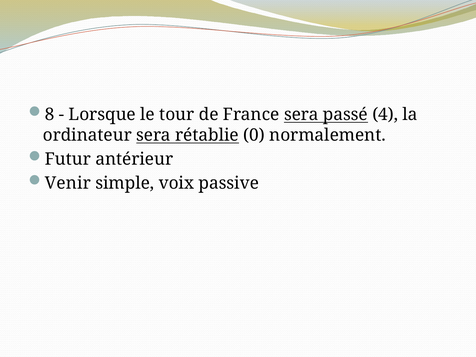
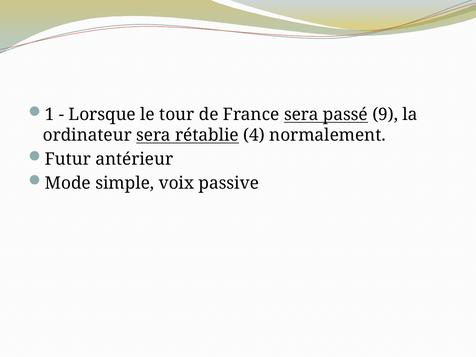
8: 8 -> 1 (50, 115)
4: 4 -> 9 (385, 115)
0: 0 -> 4 (254, 135)
Venir: Venir -> Mode (68, 183)
